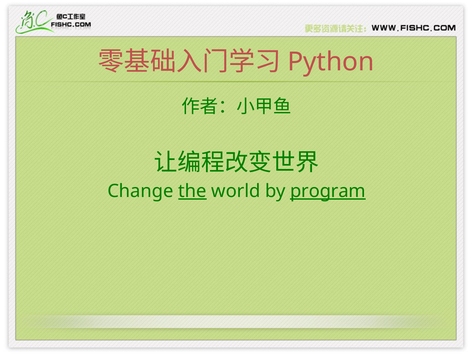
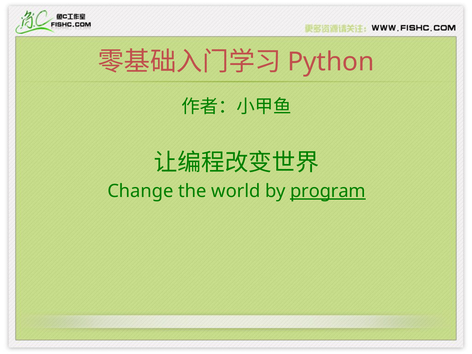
the underline: present -> none (192, 191)
